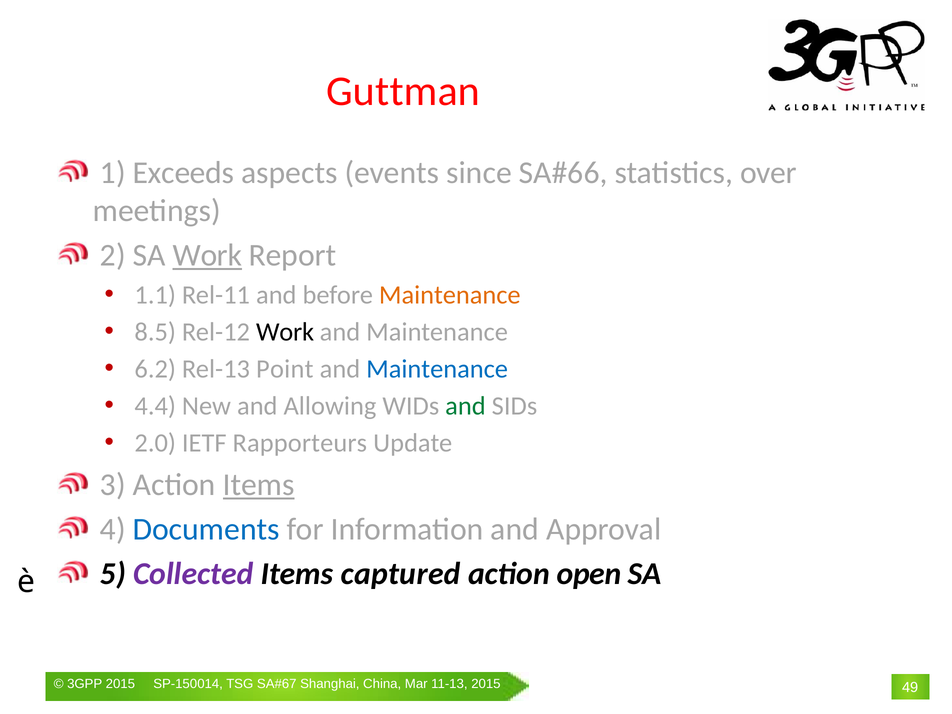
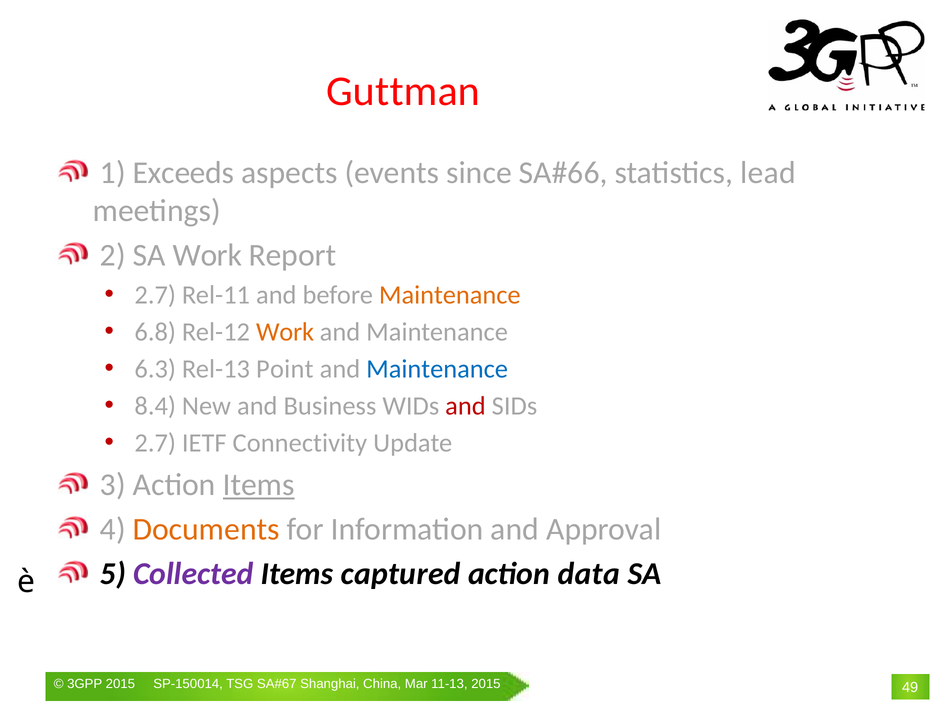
over: over -> lead (768, 173)
Work underline: present -> none (207, 255)
1.1: 1.1 -> 2.7 (155, 295)
8.5: 8.5 -> 6.8 (155, 332)
Work colour: black -> orange (285, 332)
6.2: 6.2 -> 6.3 (155, 369)
4.4: 4.4 -> 8.4 (155, 406)
Allowing: Allowing -> Business (330, 406)
and colour: green -> red (466, 406)
2.0: 2.0 -> 2.7 (155, 443)
Rapporteurs: Rapporteurs -> Connectivity (300, 443)
Documents colour: blue -> orange (206, 529)
open: open -> data (589, 574)
